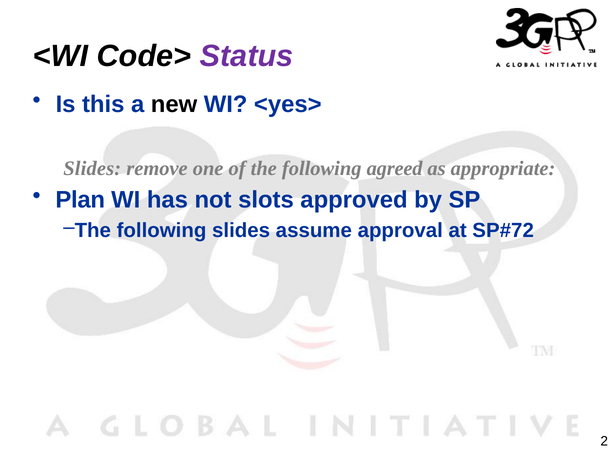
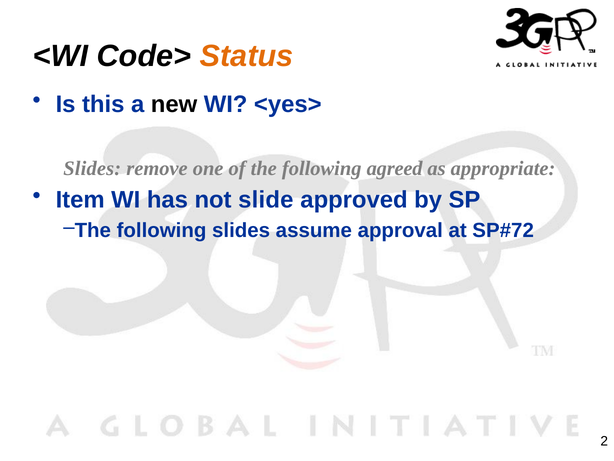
Status colour: purple -> orange (247, 56)
Plan: Plan -> Item (80, 200)
slots: slots -> slide (266, 200)
